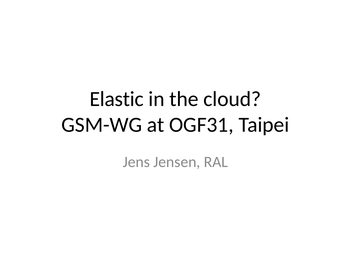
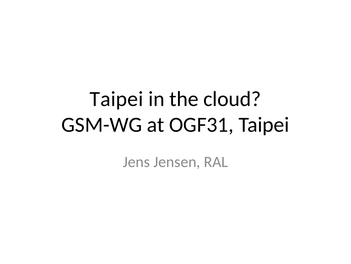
Elastic: Elastic -> Taipei (116, 99)
